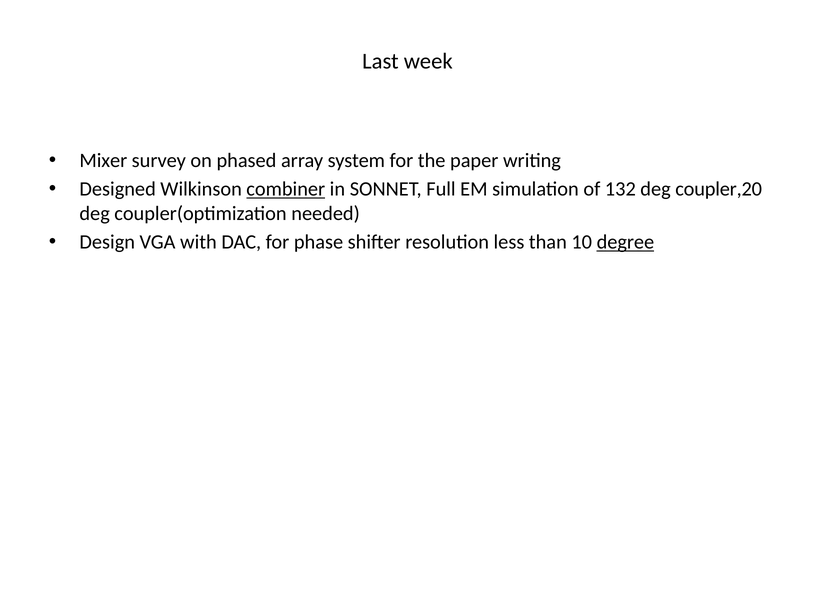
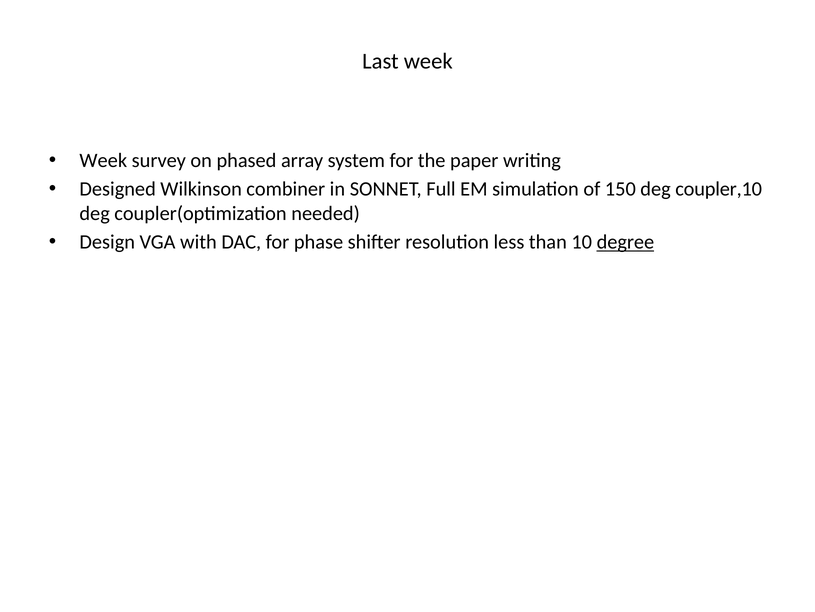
Mixer: Mixer -> Week (103, 160)
combiner underline: present -> none (286, 189)
132: 132 -> 150 (620, 189)
coupler,20: coupler,20 -> coupler,10 (719, 189)
